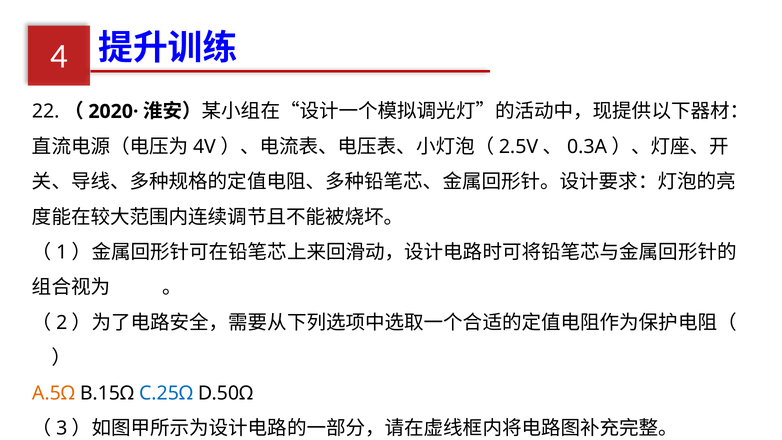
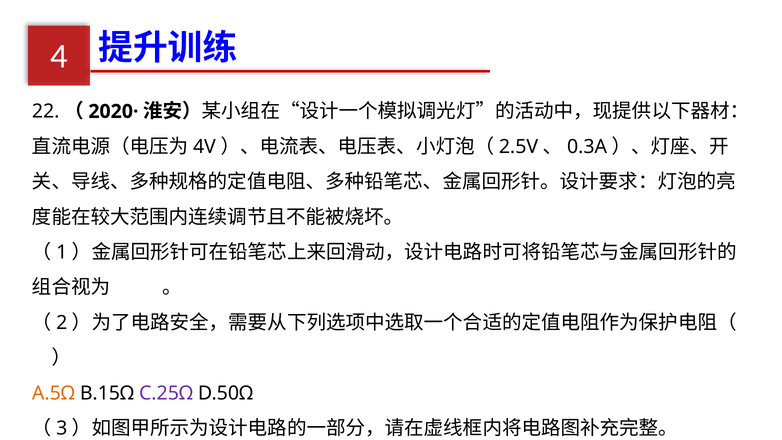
C.25Ω colour: blue -> purple (166, 393)
